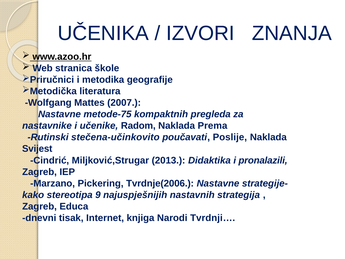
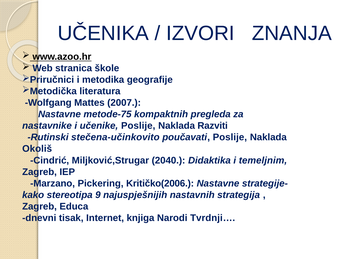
učenike Radom: Radom -> Poslije (138, 126)
Prema: Prema -> Razviti (213, 126)
Svijest: Svijest -> Okoliš (37, 149)
2013: 2013 -> 2040 (168, 160)
pronalazili: pronalazili -> temeljnim (263, 160)
Tvrdnje(2006: Tvrdnje(2006 -> Kritičko(2006 (160, 183)
